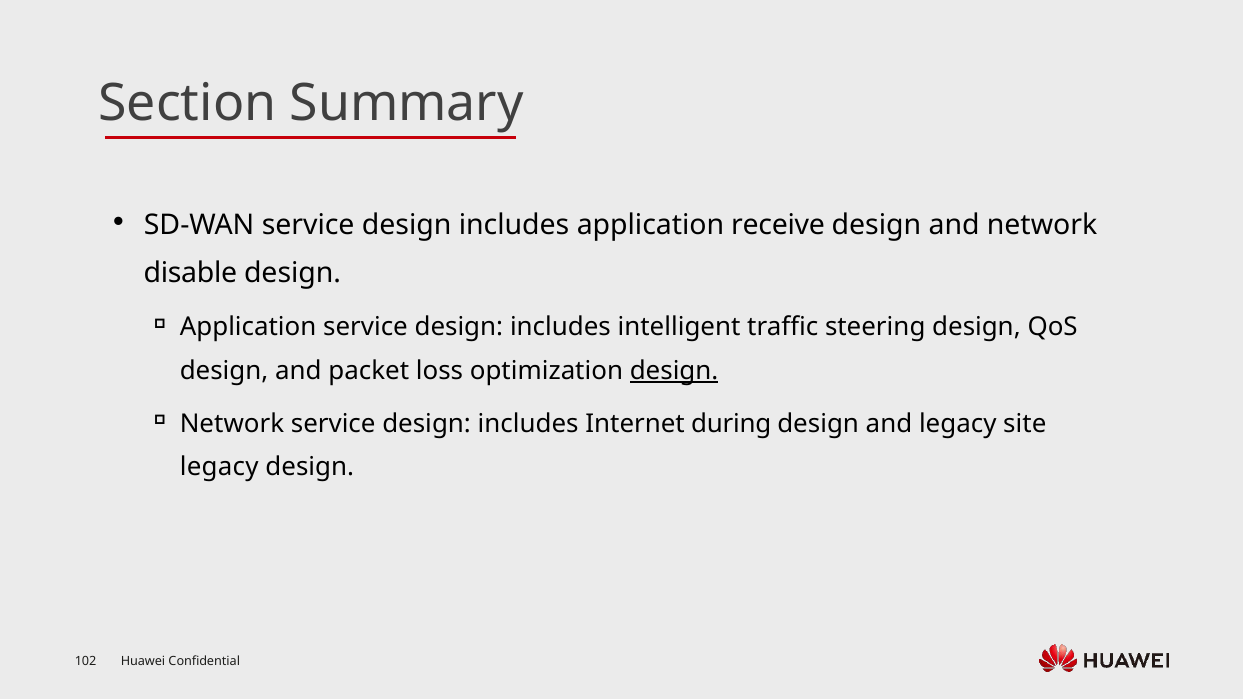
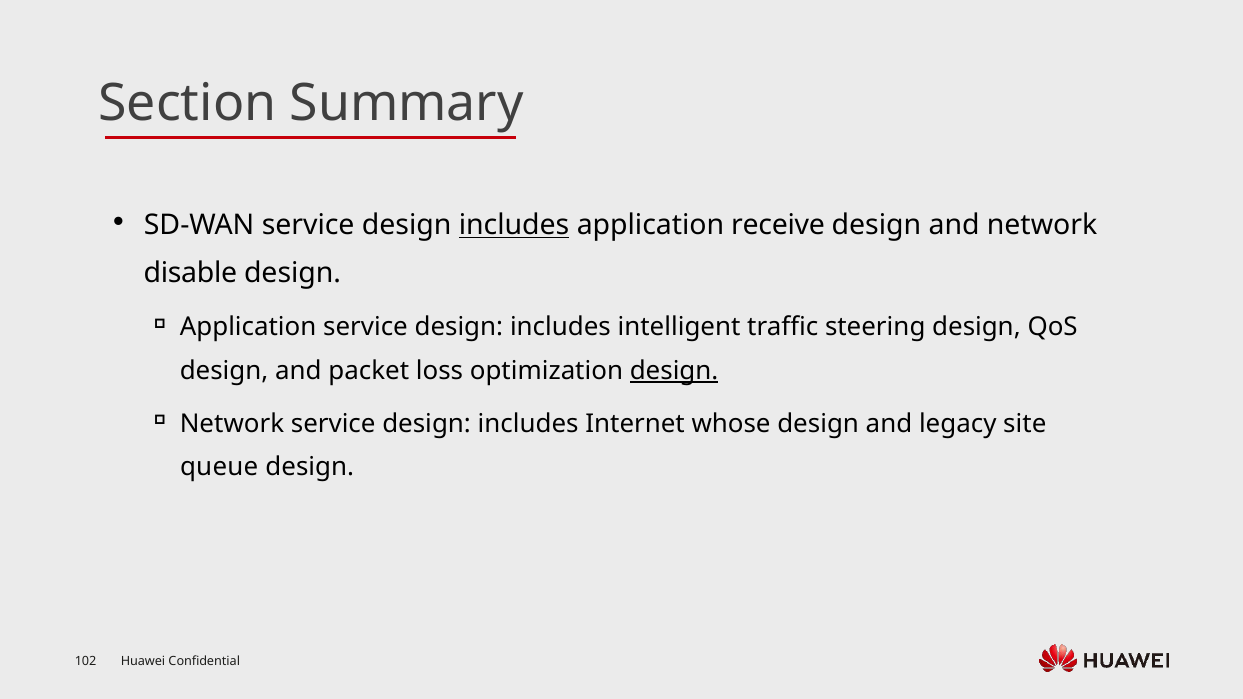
includes underline: none -> present (514, 225)
during: during -> whose (731, 424)
legacy: legacy -> queue (219, 467)
